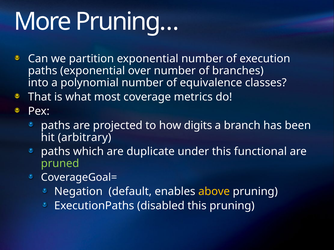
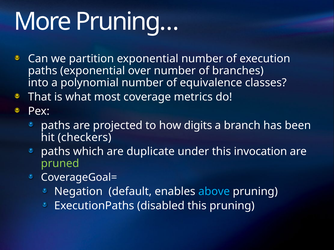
arbitrary: arbitrary -> checkers (85, 138)
functional: functional -> invocation (260, 152)
above colour: yellow -> light blue (214, 192)
